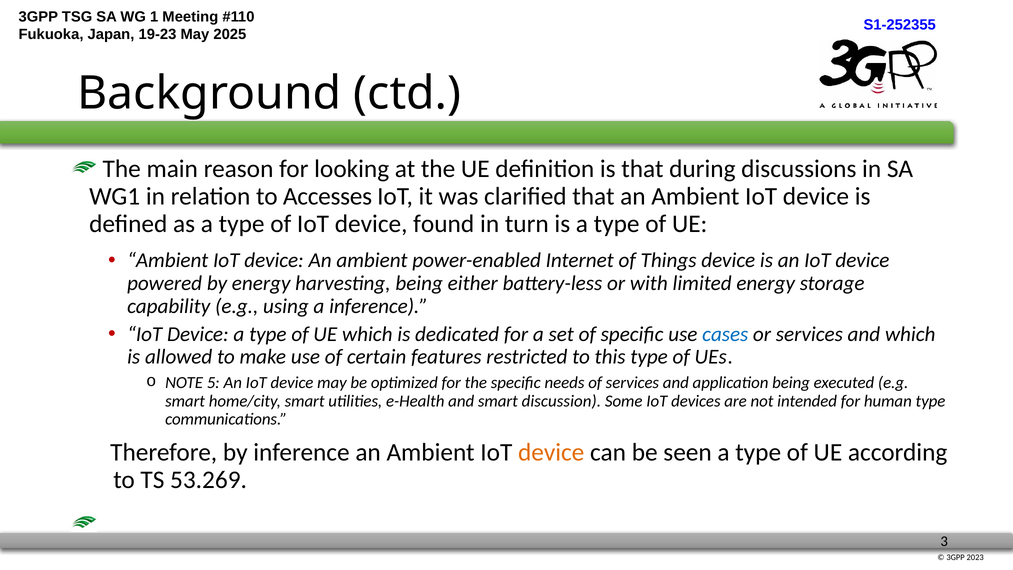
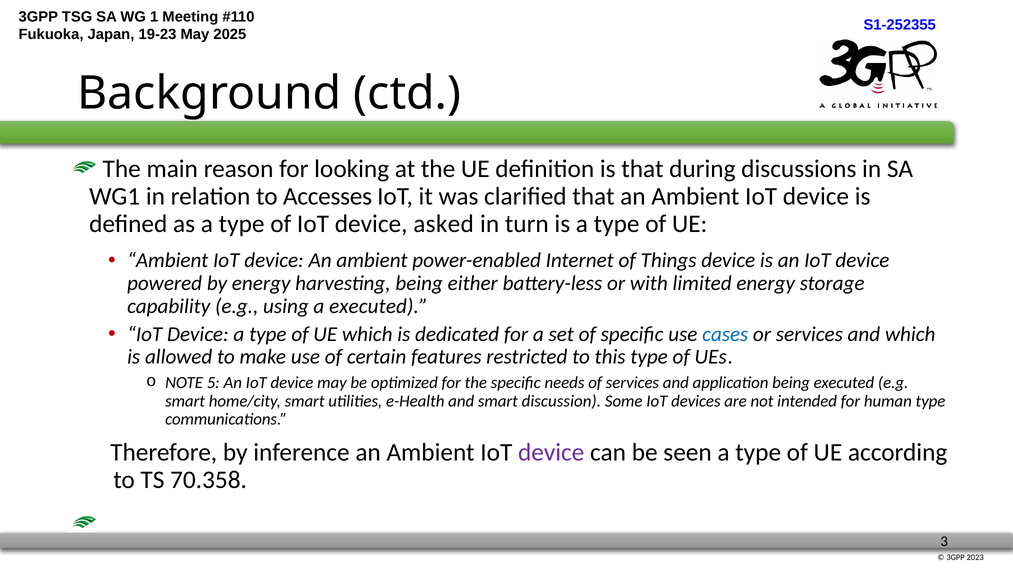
found: found -> asked (444, 224)
a inference: inference -> executed (379, 306)
device colour: orange -> purple (551, 452)
53.269: 53.269 -> 70.358 (209, 480)
